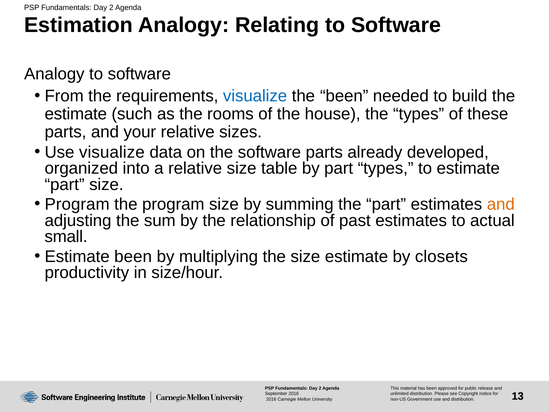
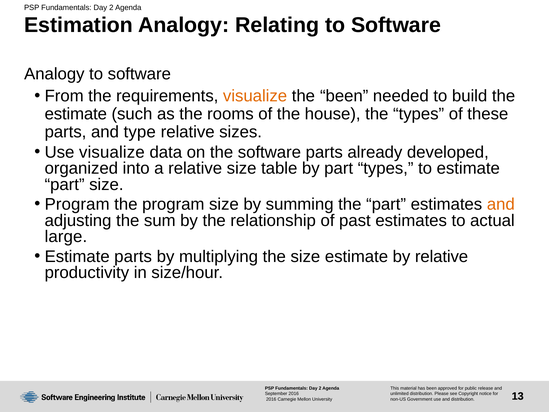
visualize colour: blue -> orange (255, 96)
your: your -> type (140, 132)
small: small -> large (66, 236)
Estimate been: been -> parts (133, 256)
by closets: closets -> relative (442, 256)
